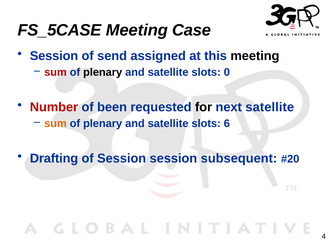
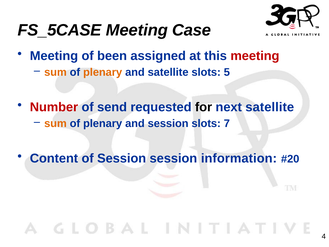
Session: Session -> Meeting (54, 56)
send: send -> been (112, 56)
meeting colour: black -> red (255, 56)
sum colour: red -> orange (55, 72)
plenary colour: black -> orange (103, 72)
0: 0 -> 5 (227, 72)
been: been -> send (112, 107)
satellite: satellite -> session (168, 123)
6: 6 -> 7 (227, 123)
Drafting: Drafting -> Content (54, 158)
subsequent: subsequent -> information (239, 158)
